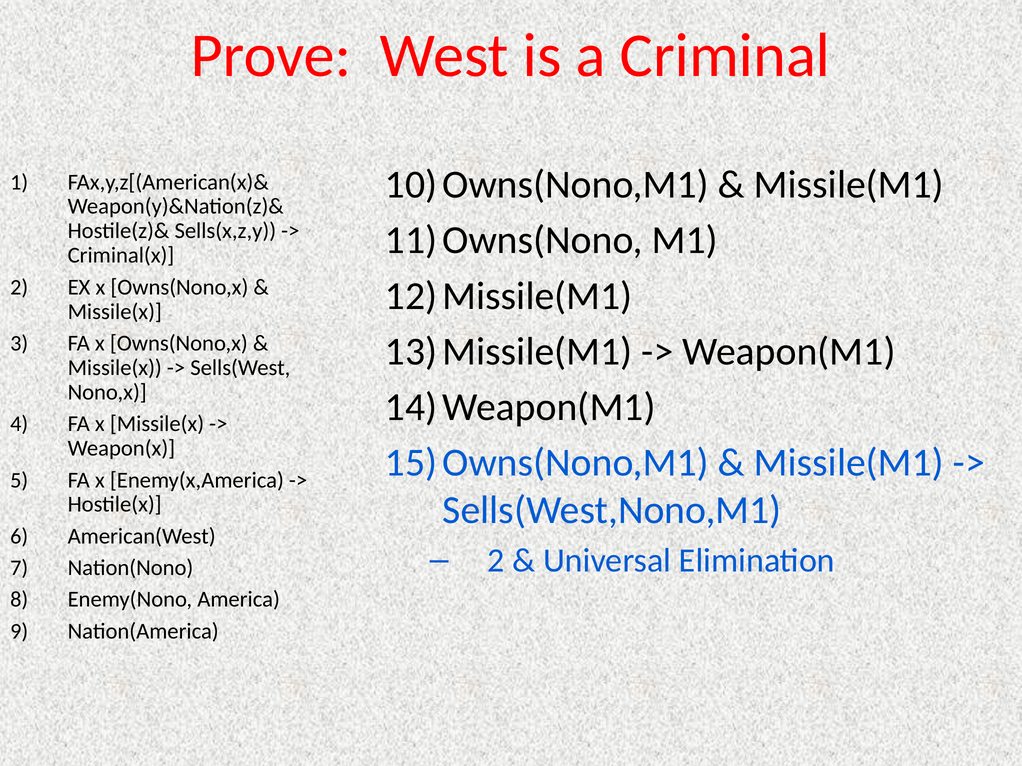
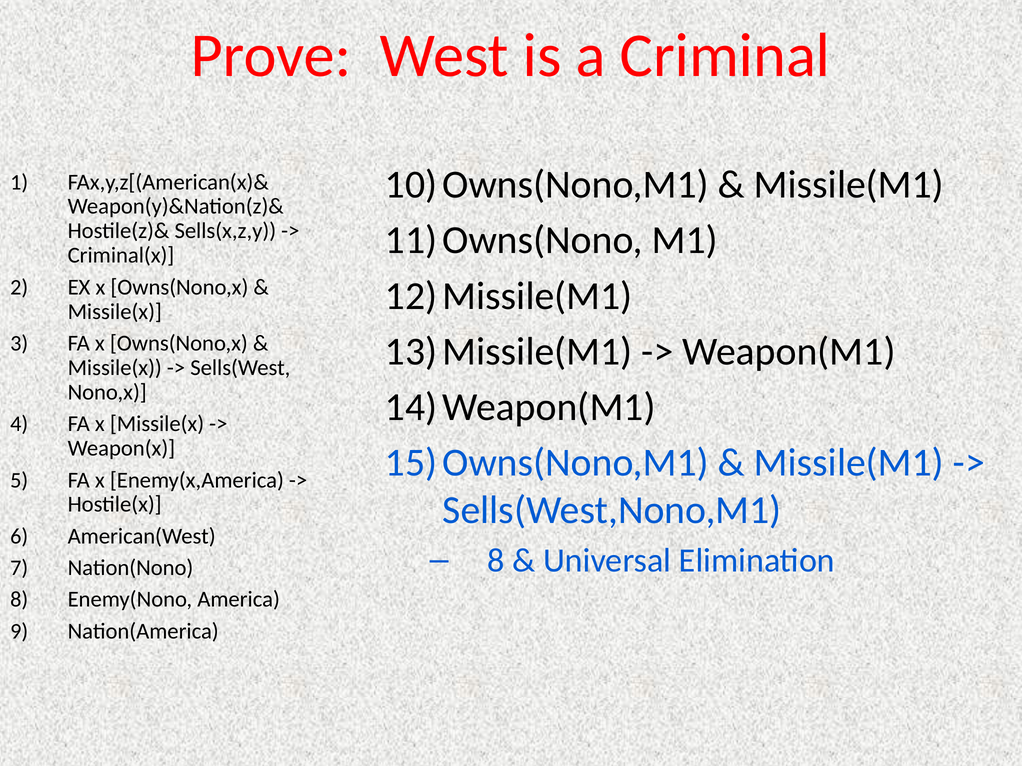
2: 2 -> 8 (496, 561)
